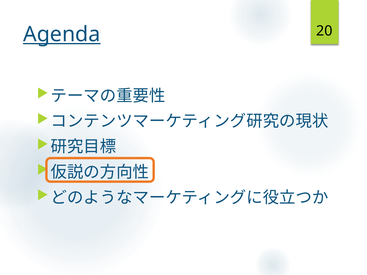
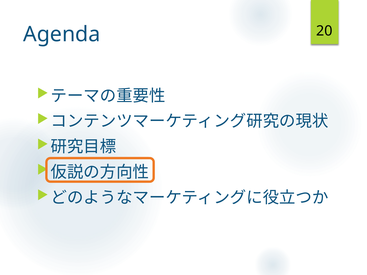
Agenda underline: present -> none (62, 34)
